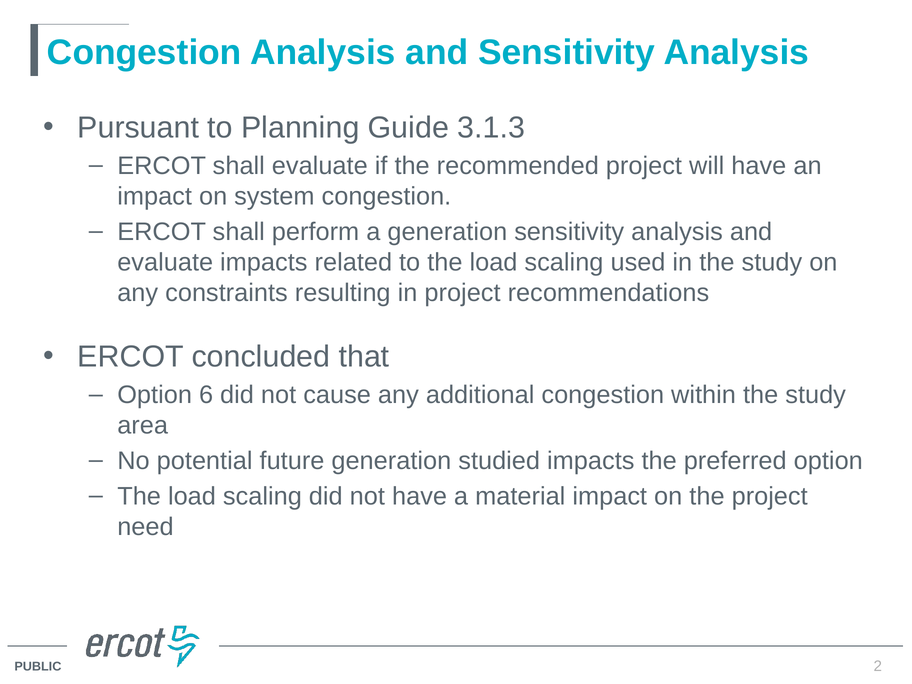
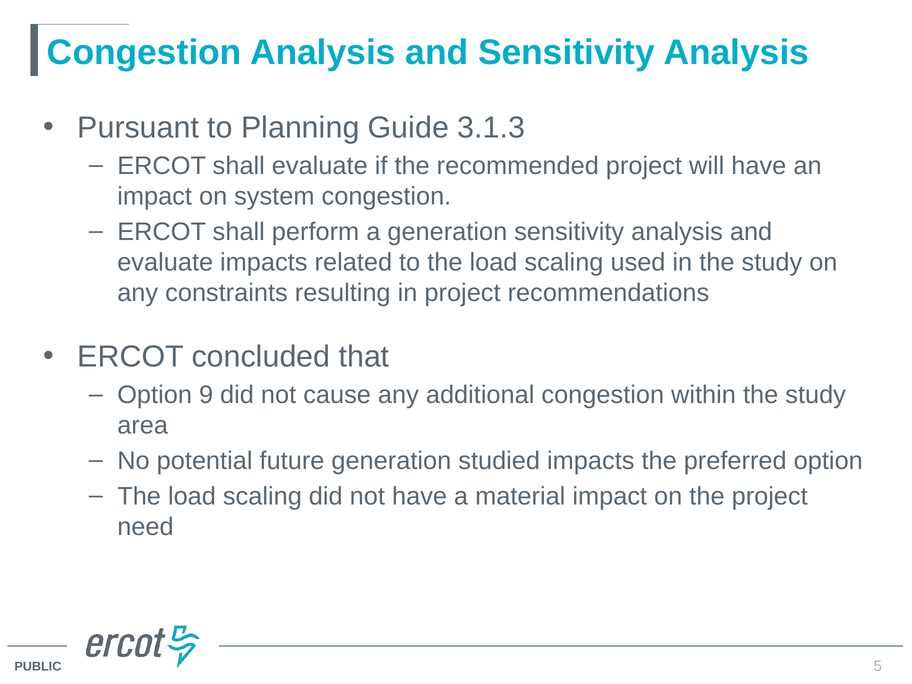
6: 6 -> 9 (206, 395)
2: 2 -> 5 (878, 666)
